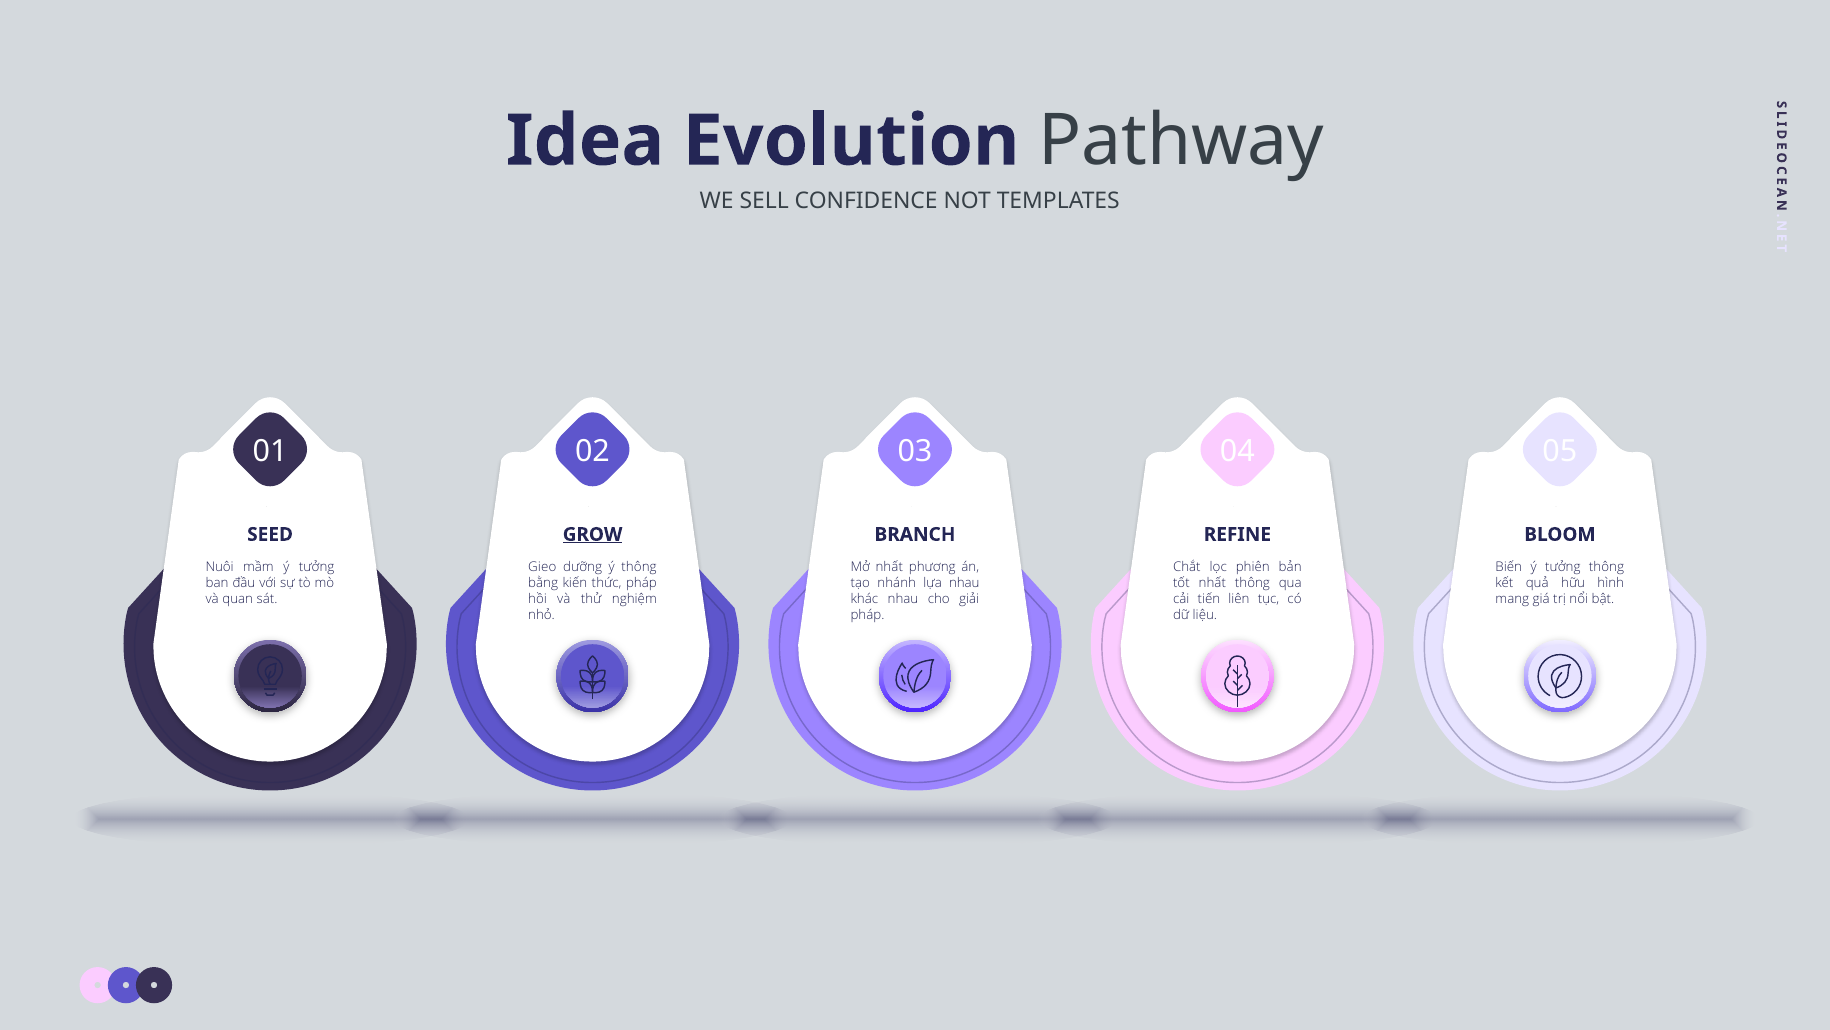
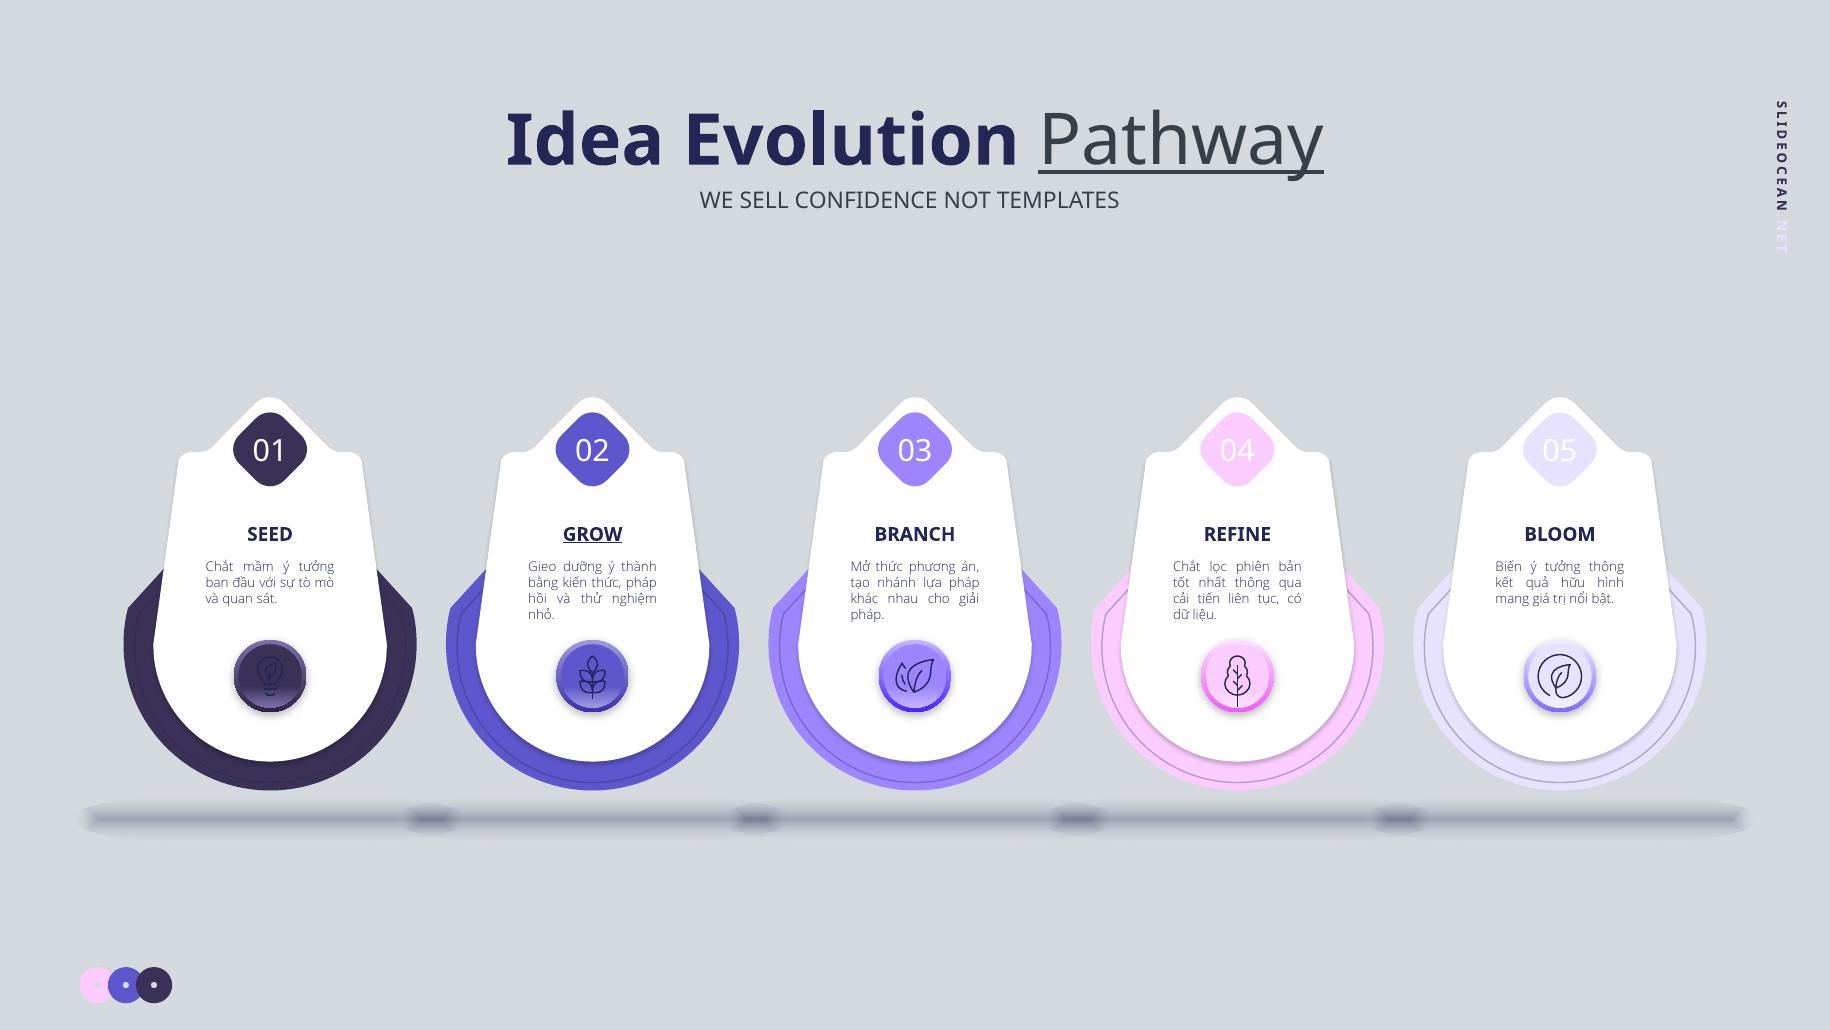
Pathway underline: none -> present (1181, 141)
Nuôi: Nuôi -> Chắt (220, 566)
ý thông: thông -> thành (639, 566)
Mở nhất: nhất -> thức (889, 566)
lựa nhau: nhau -> pháp (964, 582)
